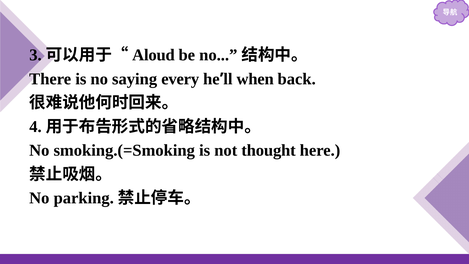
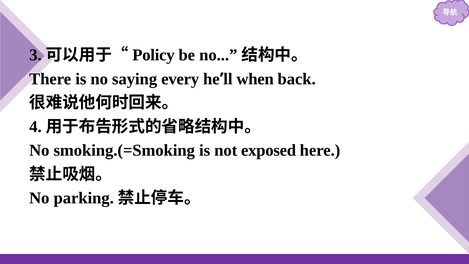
Aloud: Aloud -> Policy (154, 55)
thought: thought -> exposed (269, 150)
